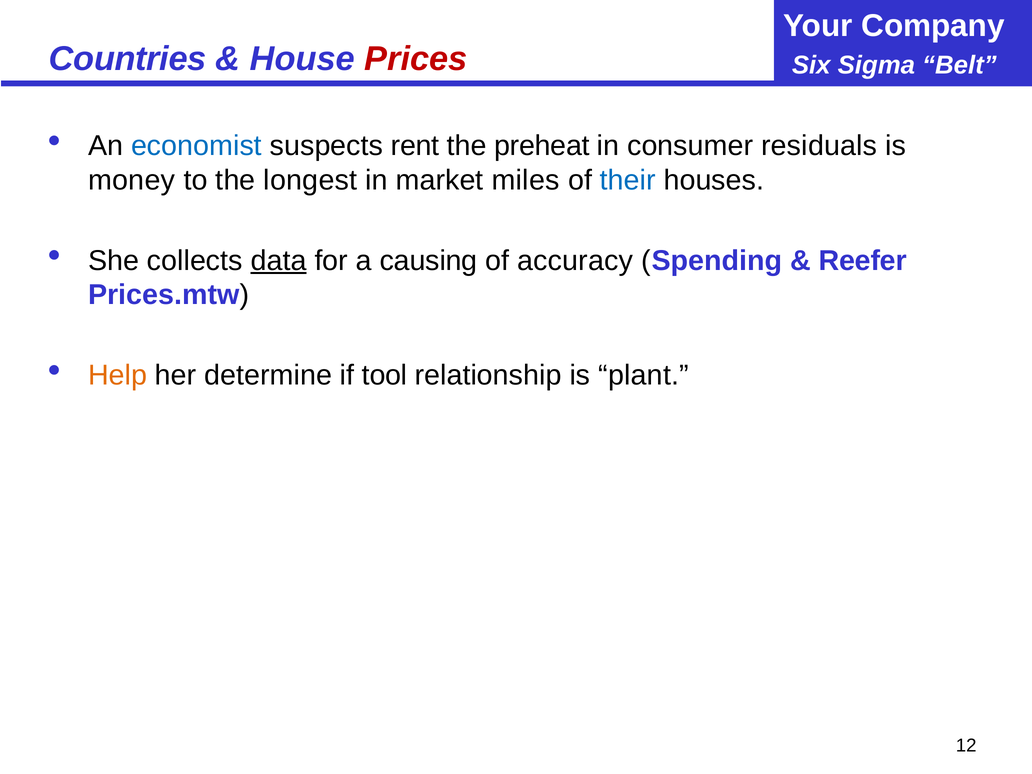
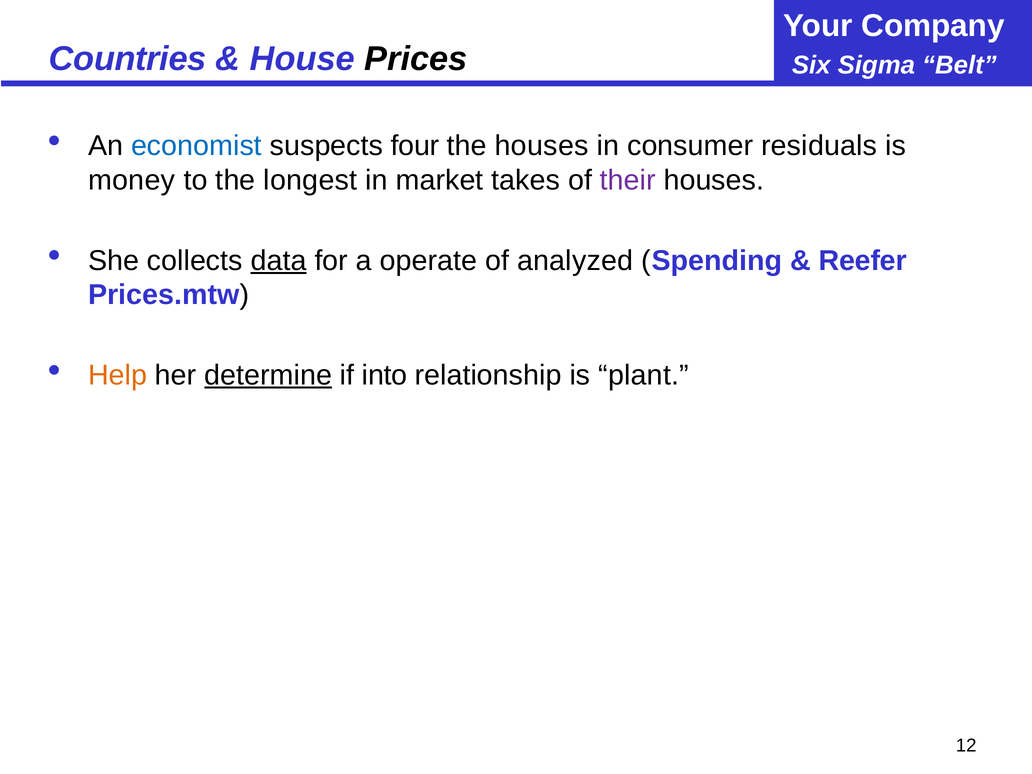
Prices colour: red -> black (416, 59)
rent: rent -> four (415, 146)
the preheat: preheat -> houses (542, 146)
miles: miles -> takes (526, 180)
their colour: blue -> purple (628, 180)
causing: causing -> operate (428, 261)
accuracy: accuracy -> analyzed (575, 261)
determine underline: none -> present (268, 375)
tool: tool -> into (385, 375)
